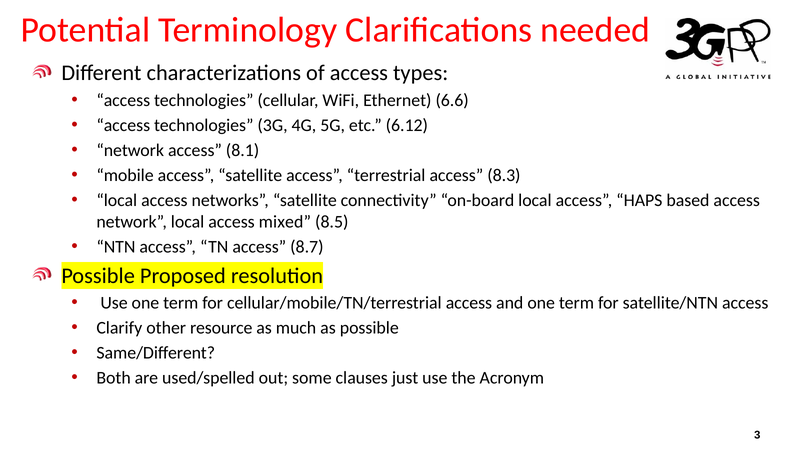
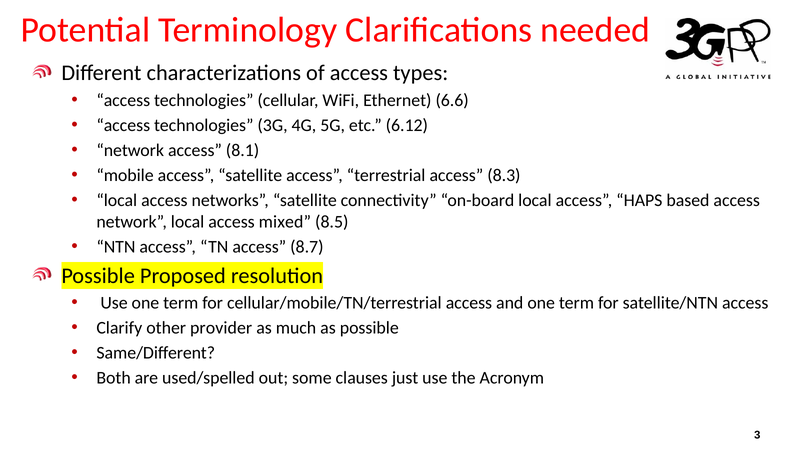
resource: resource -> provider (221, 328)
